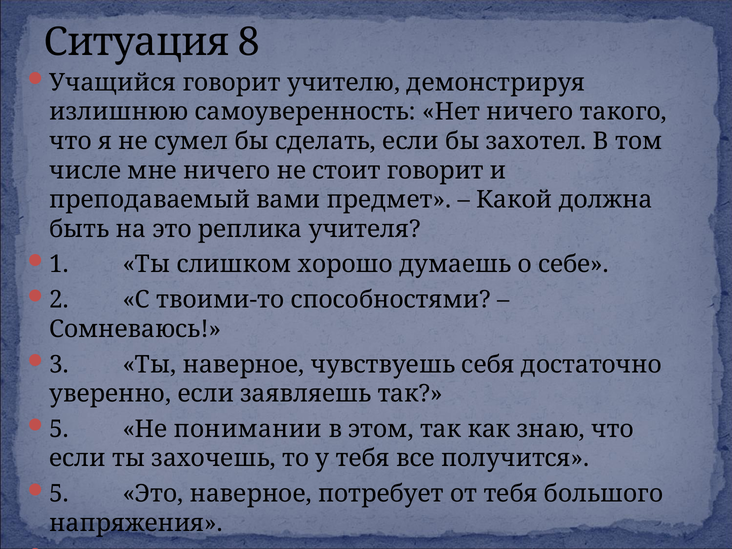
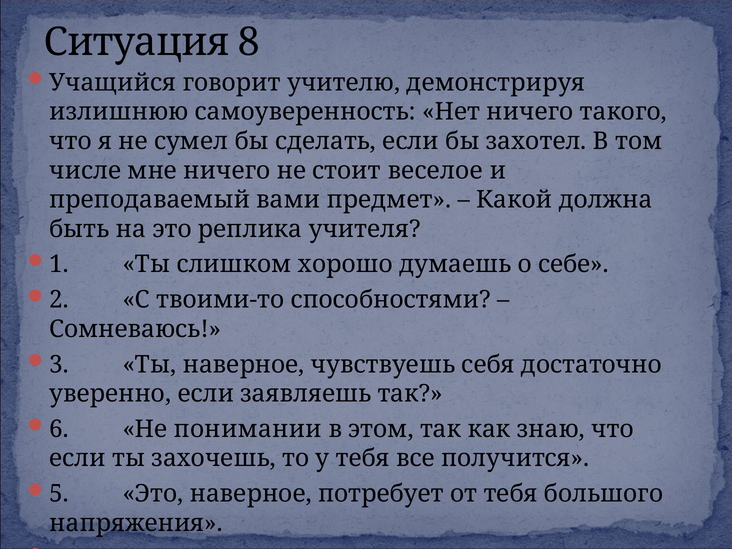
стоит говорит: говорит -> веселое (435, 170)
5: 5 -> 6 (59, 429)
